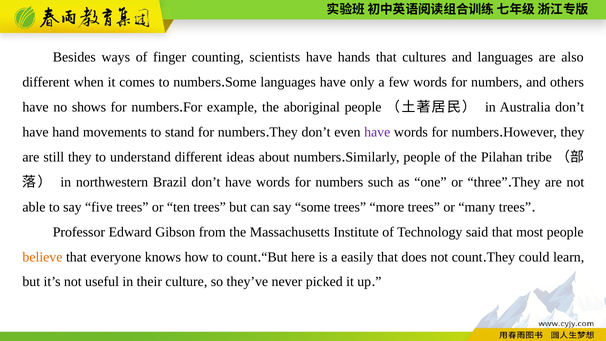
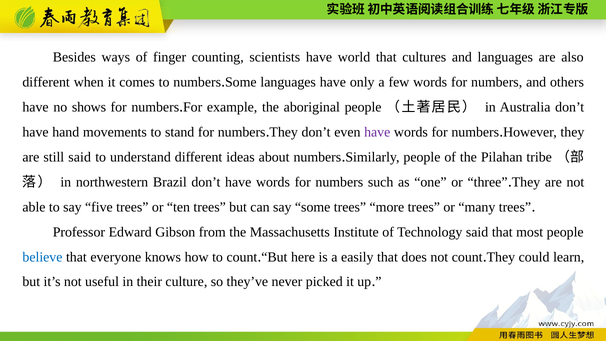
hands: hands -> world (354, 57)
still they: they -> said (80, 157)
believe colour: orange -> blue (42, 257)
